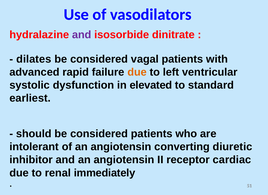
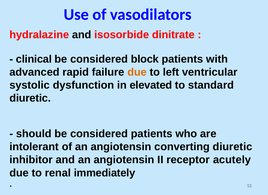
and colour: purple -> black (82, 35)
dilates: dilates -> clinical (34, 59)
vagal: vagal -> block (145, 59)
earliest: earliest -> diuretic (30, 98)
cardiac: cardiac -> acutely (232, 160)
